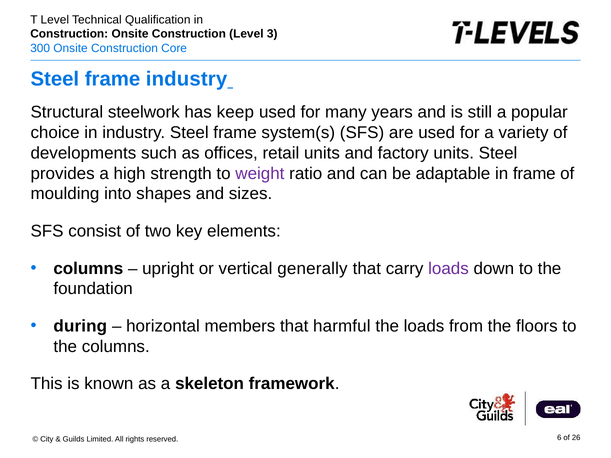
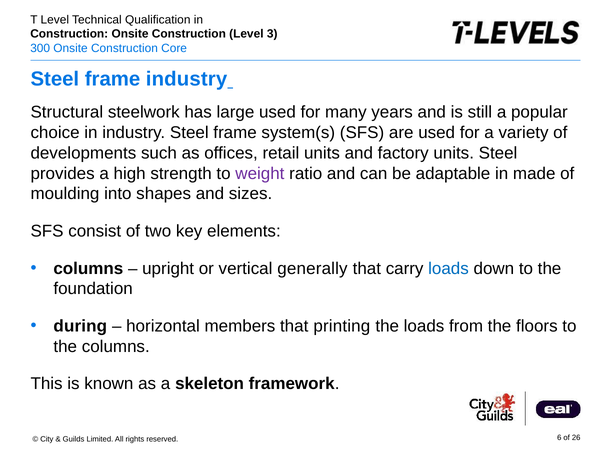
keep: keep -> large (235, 112)
in frame: frame -> made (534, 174)
loads colour: purple -> blue (449, 269)
harmful: harmful -> printing (342, 326)
